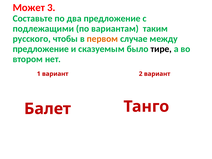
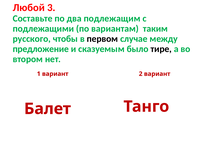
Может: Может -> Любой (29, 8)
два предложение: предложение -> подлежащим (112, 18)
первом colour: orange -> black (102, 39)
